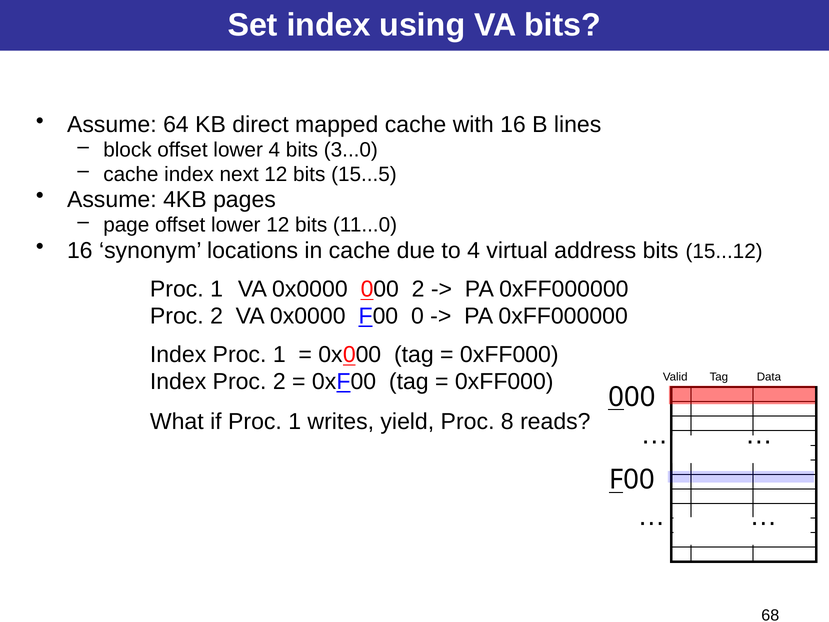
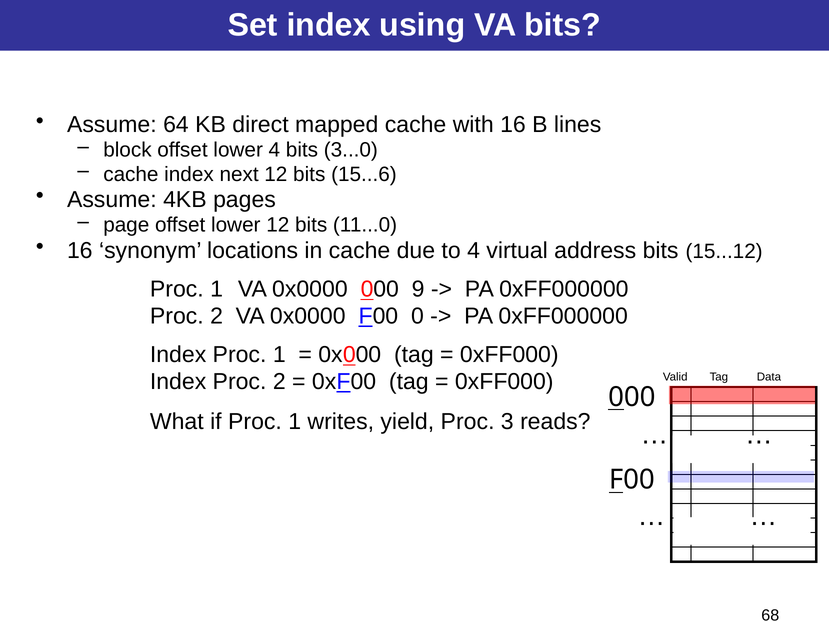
15...5: 15...5 -> 15...6 (364, 174)
000 2: 2 -> 9 (418, 289)
8: 8 -> 3 (507, 422)
